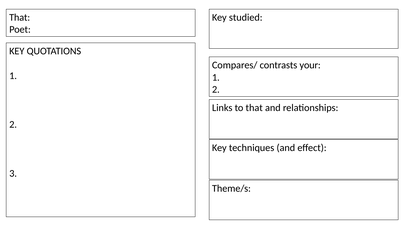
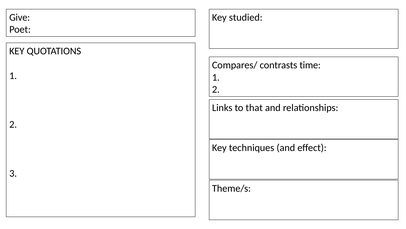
That: That -> Give (20, 17)
your: your -> time (310, 65)
